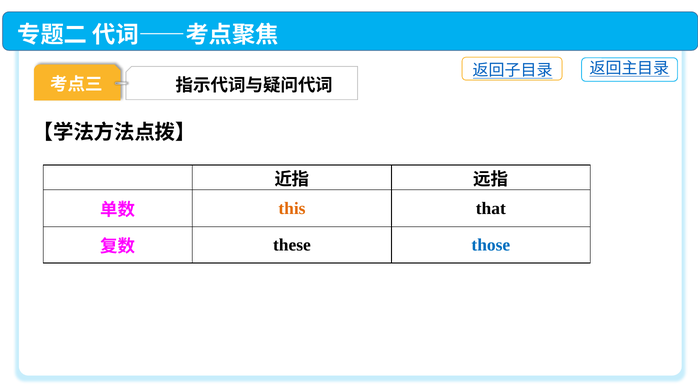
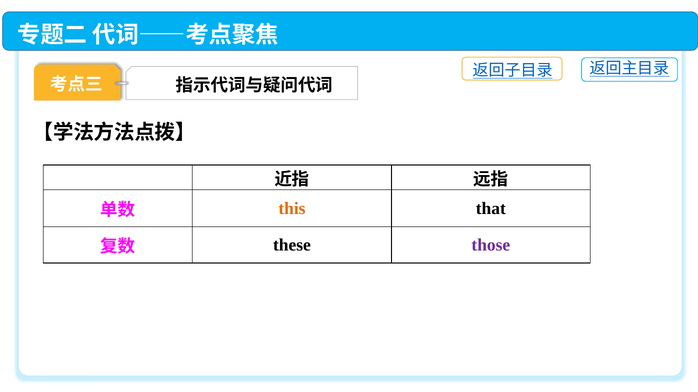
those colour: blue -> purple (491, 245)
